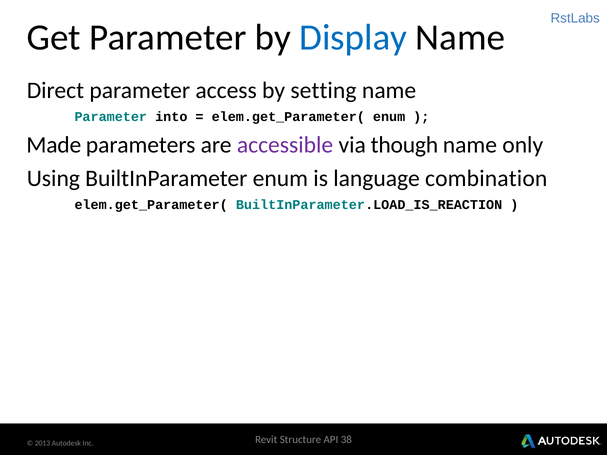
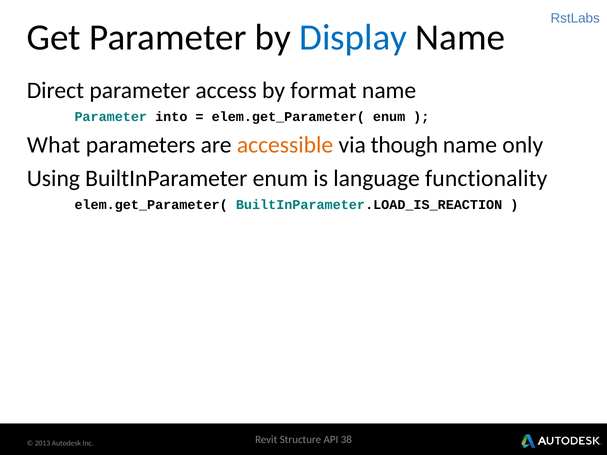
setting: setting -> format (323, 90)
Made: Made -> What (54, 145)
accessible colour: purple -> orange (285, 145)
combination: combination -> functionality (486, 178)
